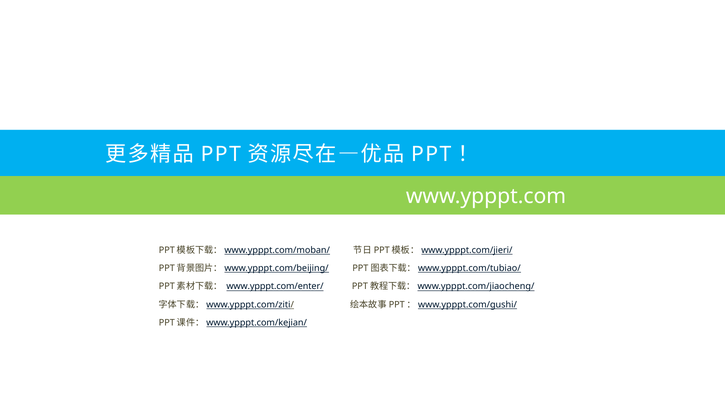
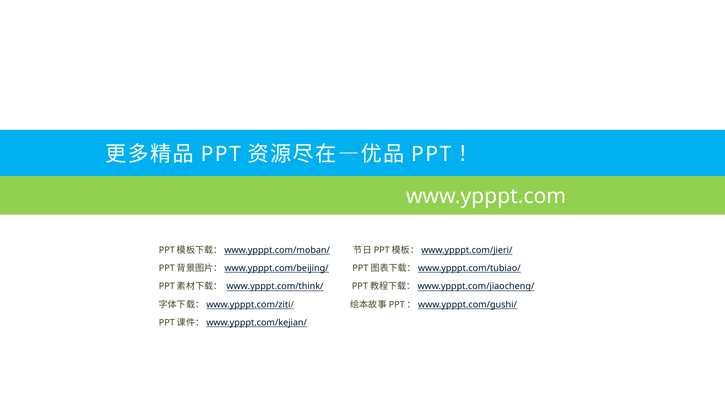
www.ypppt.com/enter/: www.ypppt.com/enter/ -> www.ypppt.com/think/ (275, 286)
